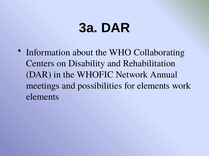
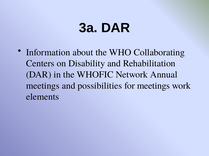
for elements: elements -> meetings (153, 86)
